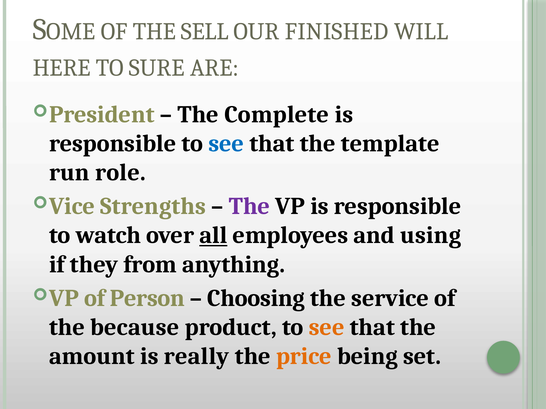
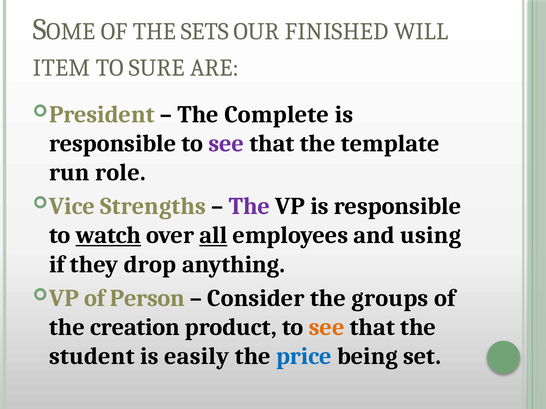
SELL: SELL -> SETS (205, 31)
HERE: HERE -> ITEM (62, 68)
see colour: blue -> purple (226, 144)
watch underline: none -> present (108, 236)
from: from -> drop (150, 265)
Choosing: Choosing -> Consider (256, 298)
service: service -> groups (390, 298)
because: because -> creation (135, 328)
amount: amount -> student (92, 357)
really: really -> easily (197, 357)
price colour: orange -> blue (304, 357)
